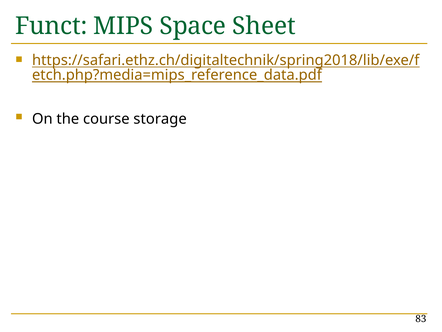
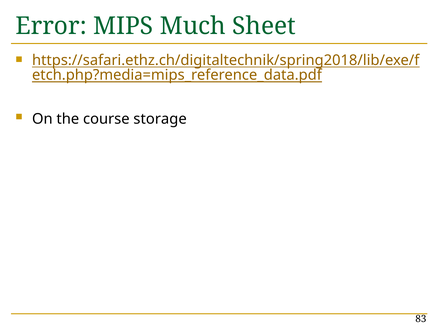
Funct: Funct -> Error (51, 26)
Space: Space -> Much (193, 26)
